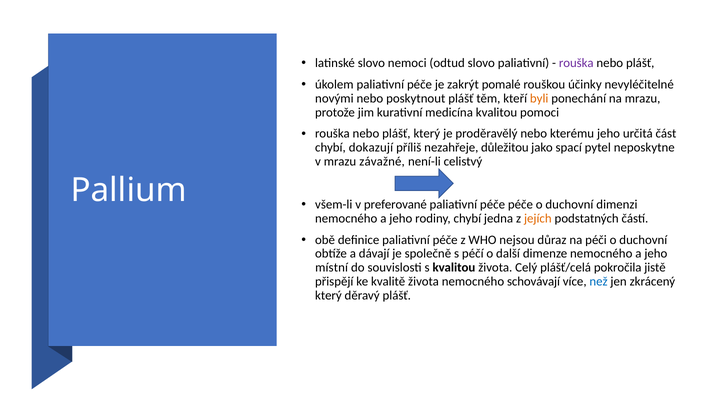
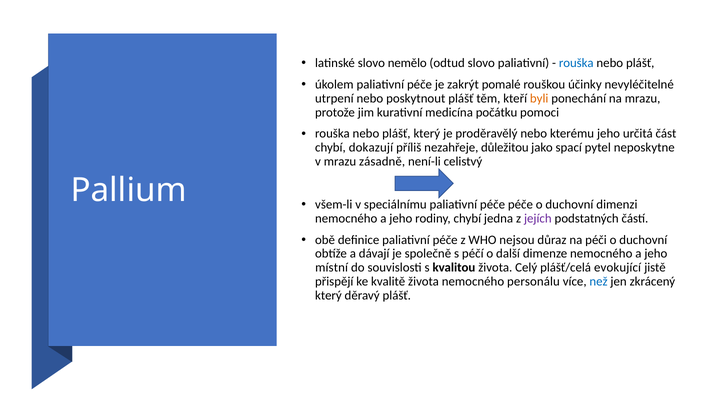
nemoci: nemoci -> nemělo (407, 63)
rouška colour: purple -> blue (576, 63)
novými: novými -> utrpení (334, 98)
medicína kvalitou: kvalitou -> počátku (497, 112)
závažné: závažné -> zásadně (382, 161)
preferované: preferované -> speciálnímu (395, 204)
jejích colour: orange -> purple (538, 218)
pokročila: pokročila -> evokující (618, 267)
schovávají: schovávají -> personálu (533, 281)
